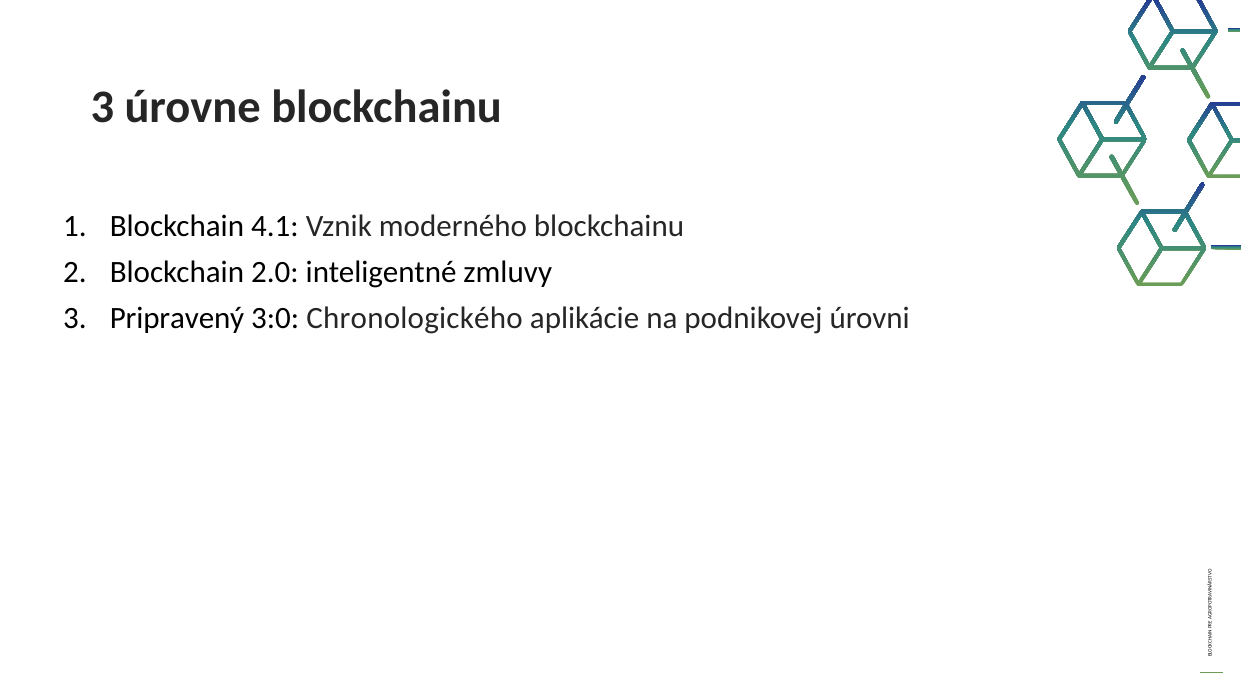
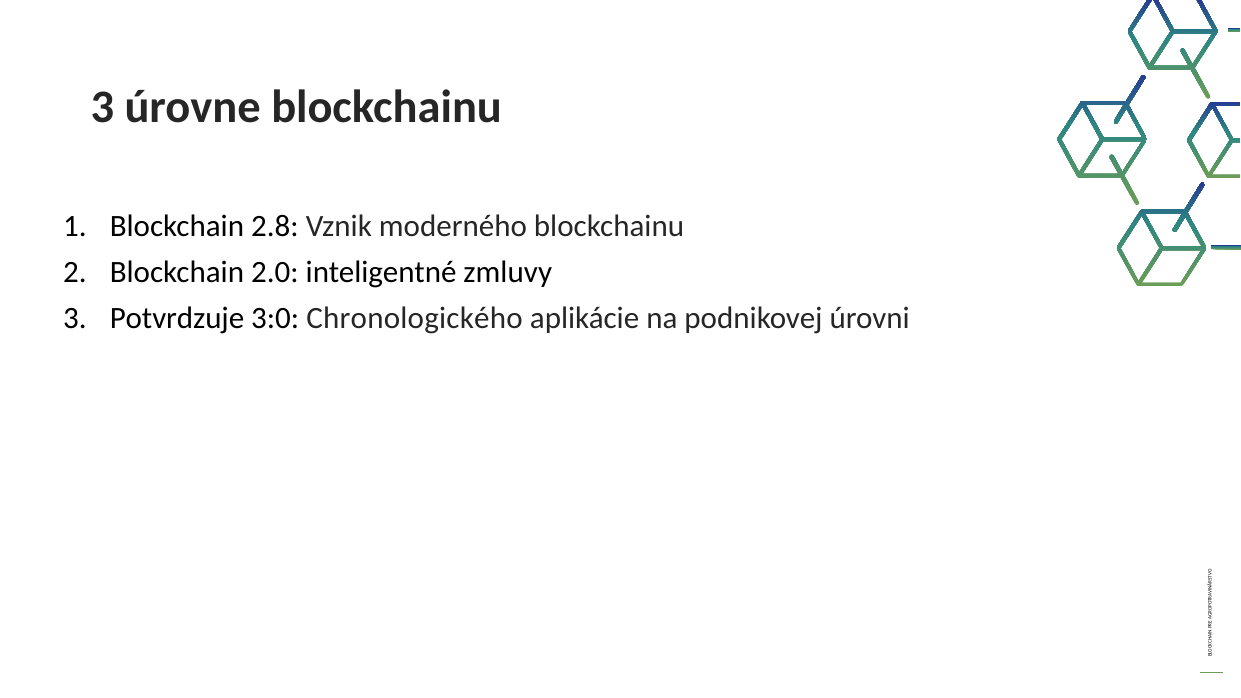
4.1: 4.1 -> 2.8 (275, 226)
Pripravený: Pripravený -> Potvrdzuje (177, 319)
